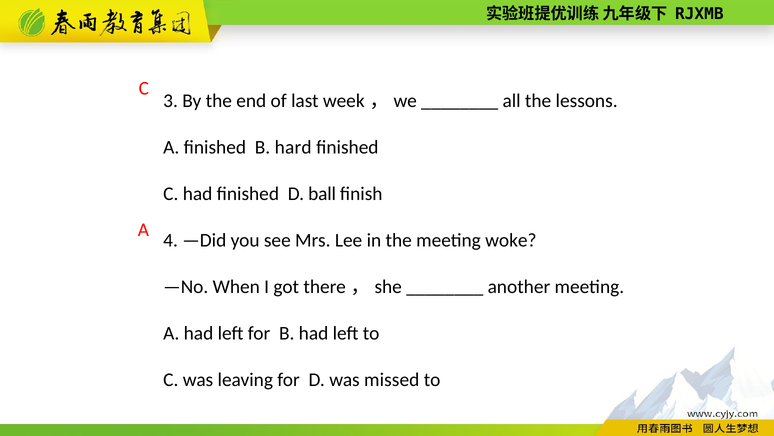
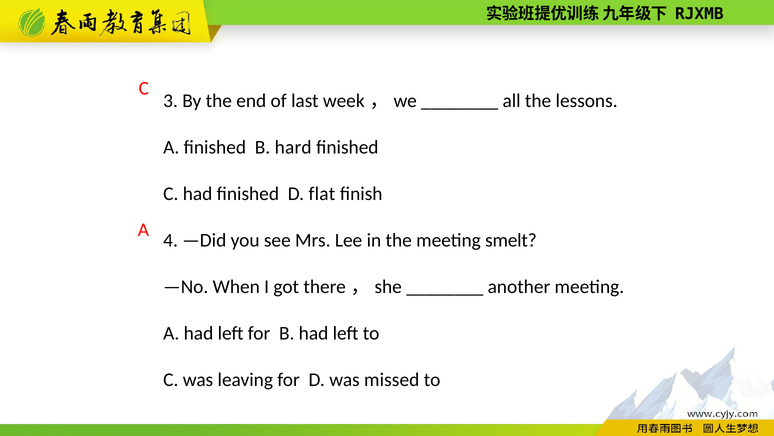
ball: ball -> flat (322, 193)
woke: woke -> smelt (511, 240)
